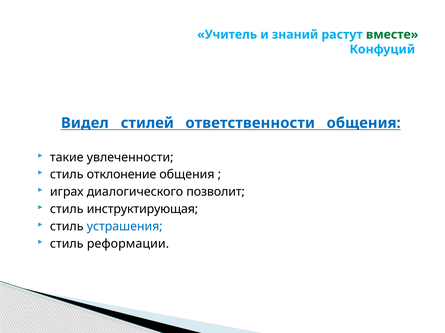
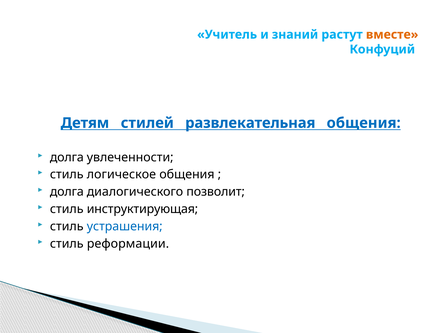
вместе colour: green -> orange (392, 35)
Видел: Видел -> Детям (85, 123)
ответственности: ответственности -> развлекательная (250, 123)
такие: такие -> долга (67, 158)
отклонение: отклонение -> логическое (121, 175)
играх: играх -> долга (67, 192)
